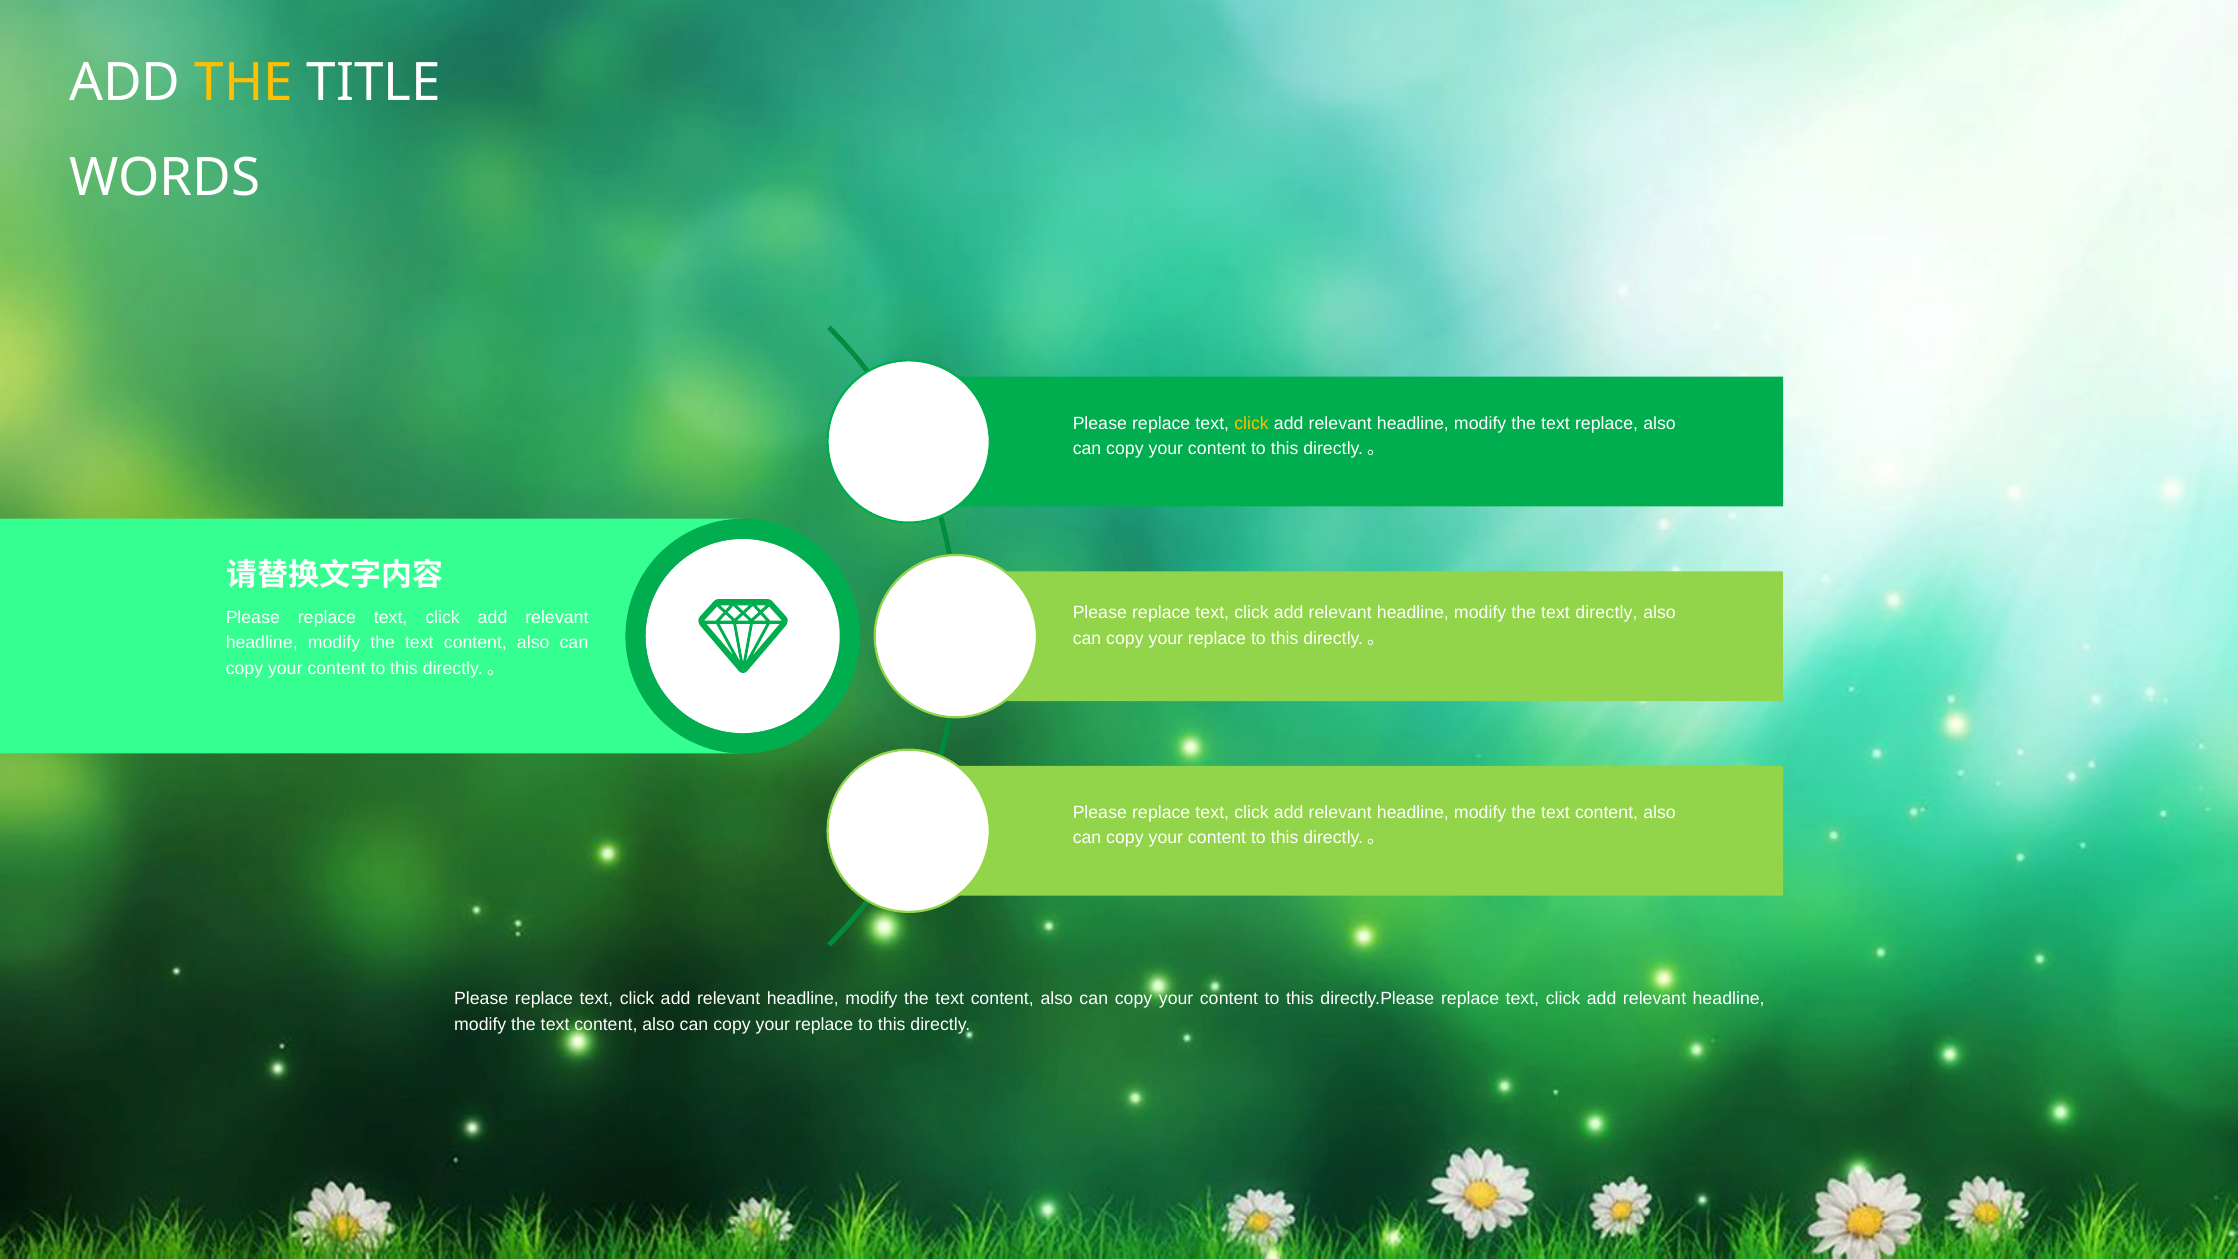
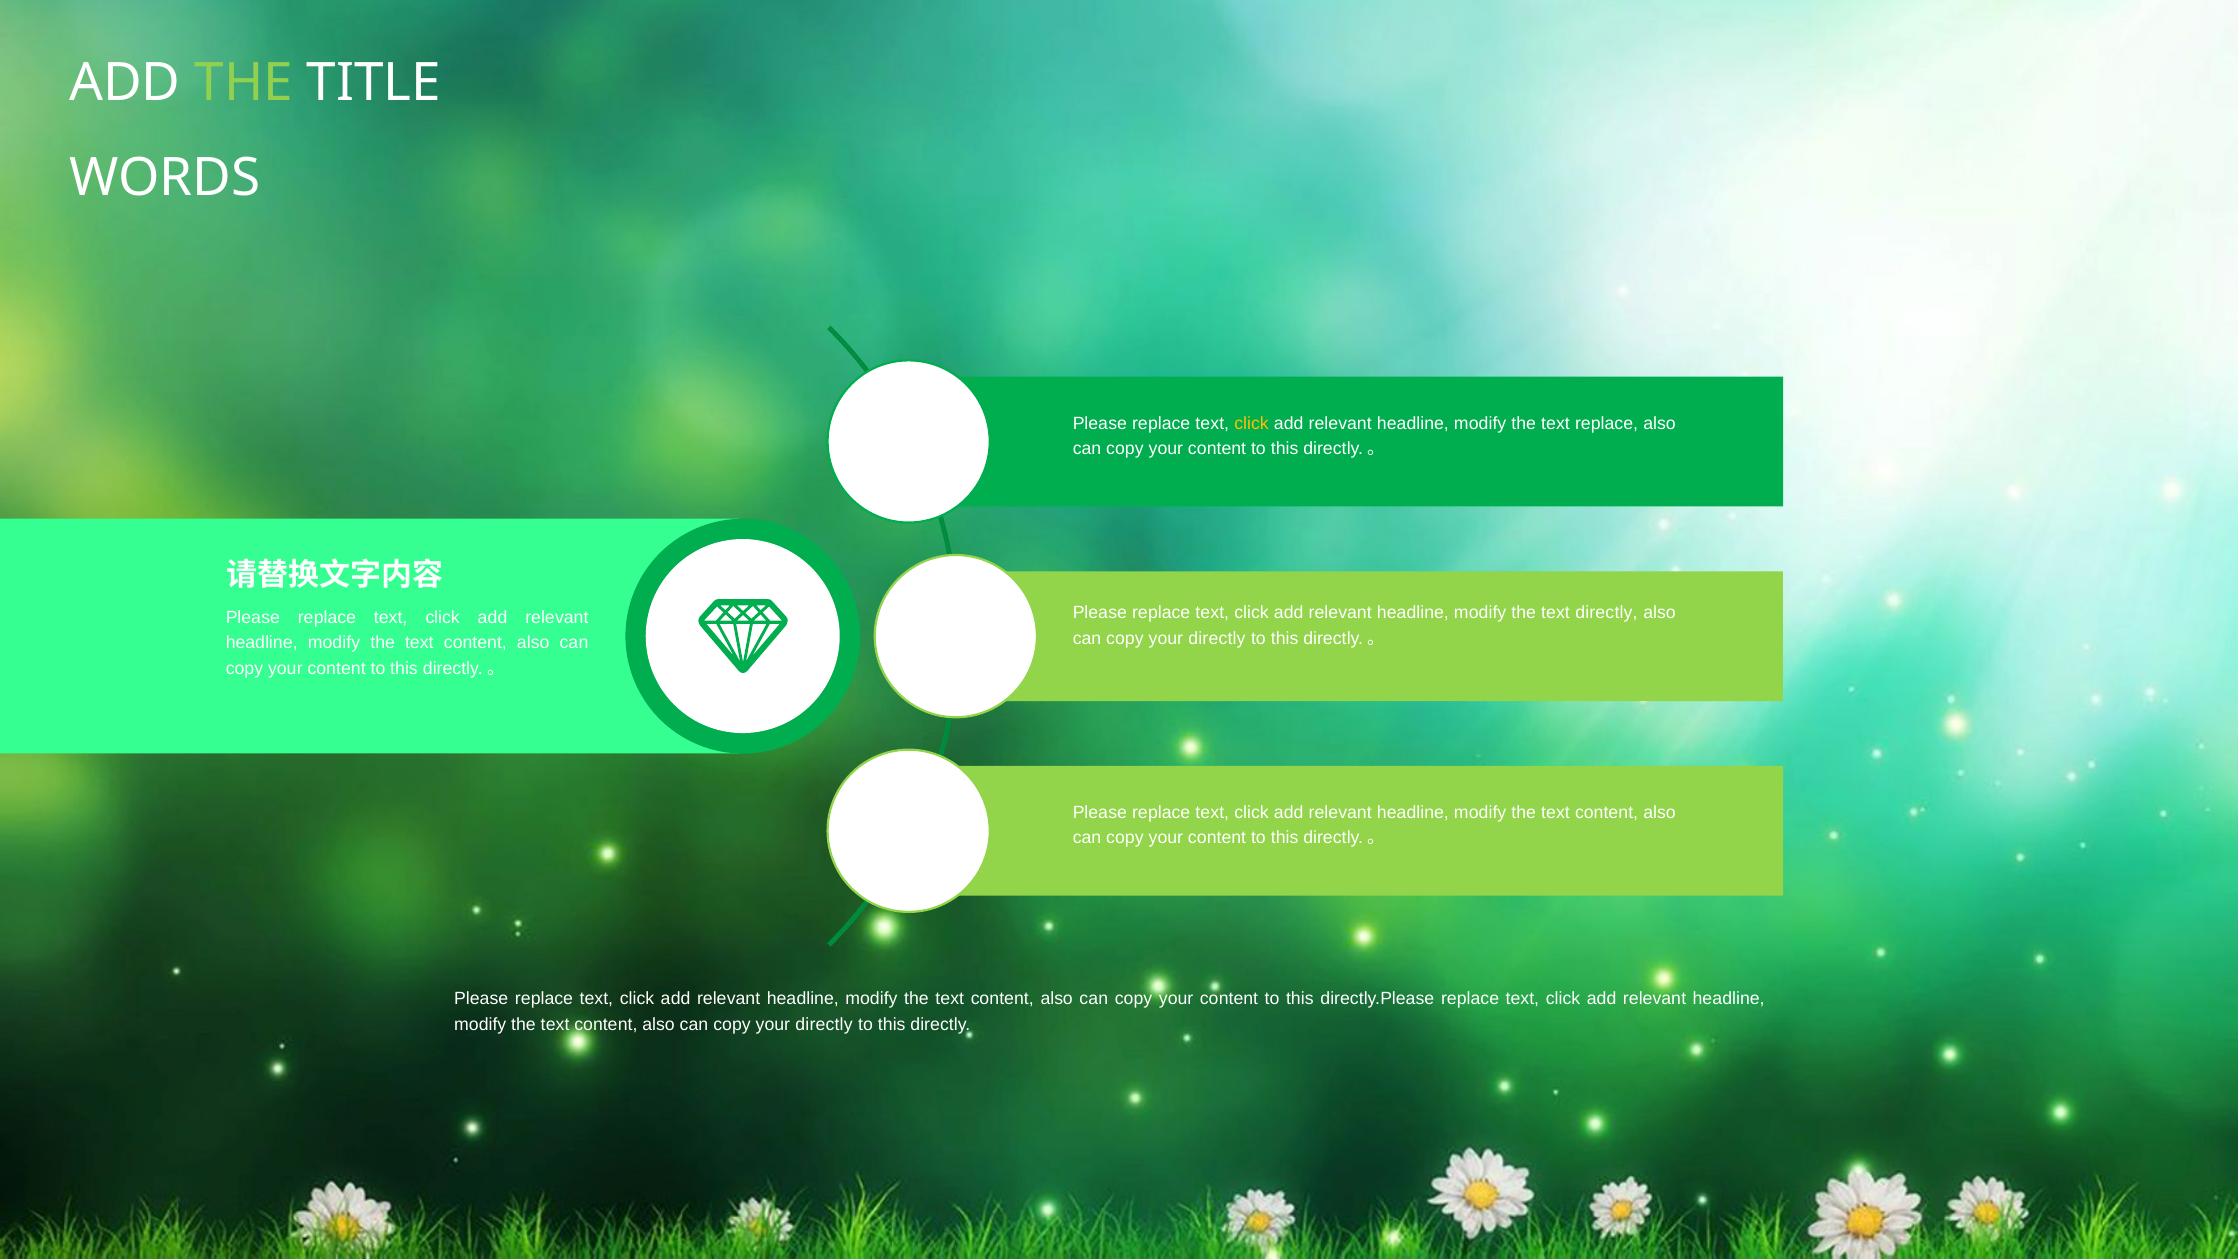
THE colour: yellow -> light green (244, 83)
replace: replace -> directly (1217, 638)
replace: replace -> directly (824, 1024)
